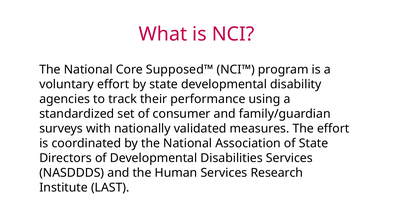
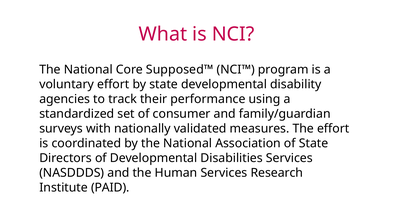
LAST: LAST -> PAID (110, 188)
